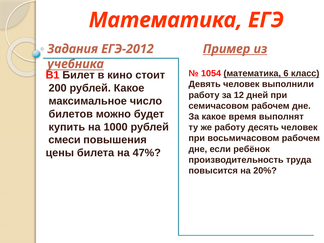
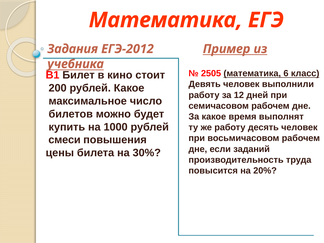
1054: 1054 -> 2505 (211, 73)
ребёнок: ребёнок -> заданий (252, 149)
47%: 47% -> 30% (147, 153)
